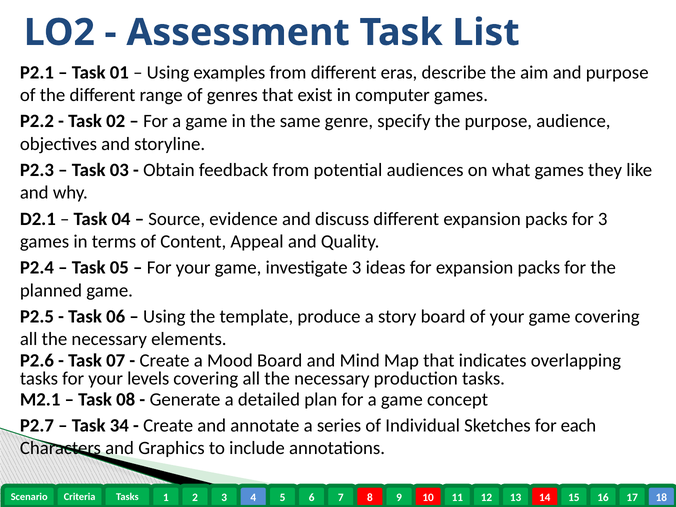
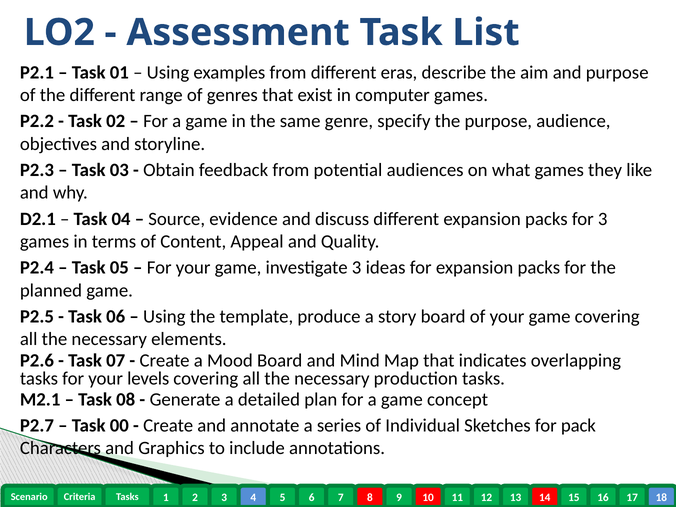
34: 34 -> 00 (119, 426)
each: each -> pack (578, 426)
